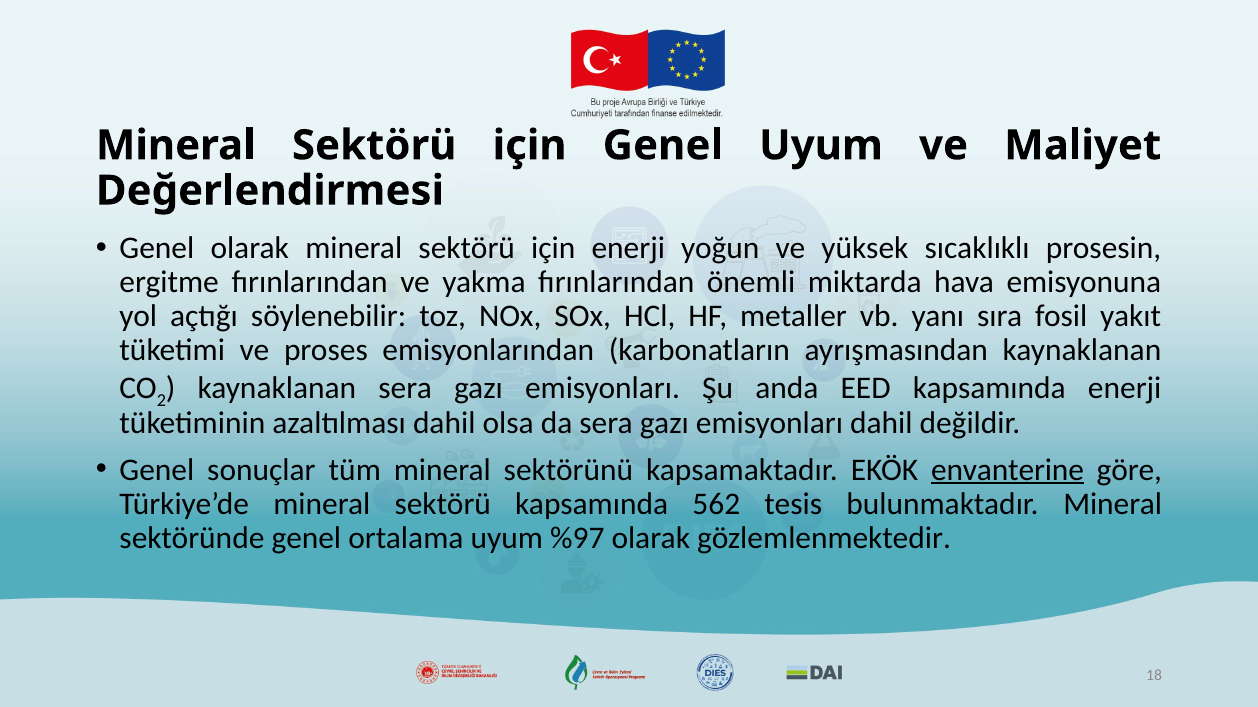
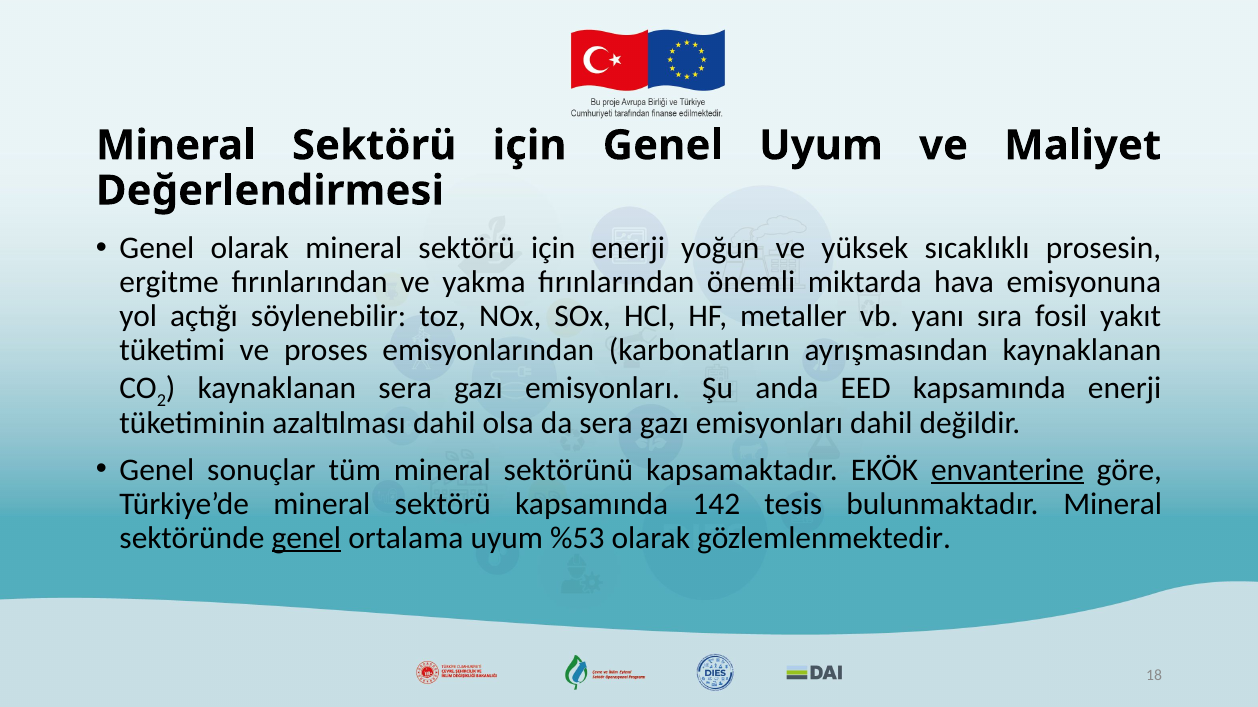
562: 562 -> 142 (716, 504)
genel underline: none -> present (306, 538)
%97: %97 -> %53 (577, 538)
